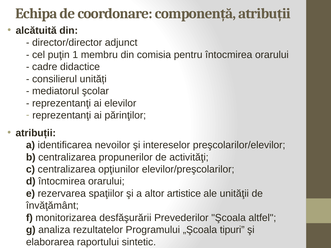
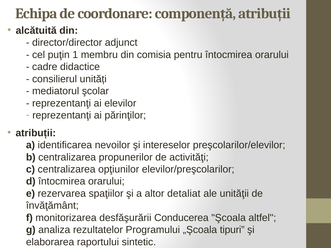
artistice: artistice -> detaliat (184, 194)
Prevederilor: Prevederilor -> Conducerea (181, 218)
